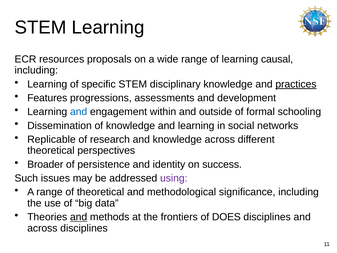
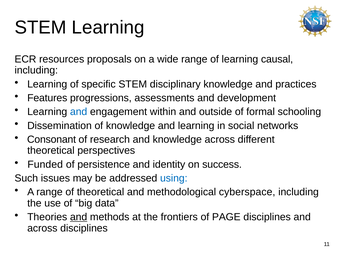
practices underline: present -> none (296, 84)
Replicable: Replicable -> Consonant (52, 139)
Broader: Broader -> Funded (45, 164)
using colour: purple -> blue (174, 178)
significance: significance -> cyberspace (247, 192)
DOES: DOES -> PAGE (226, 217)
